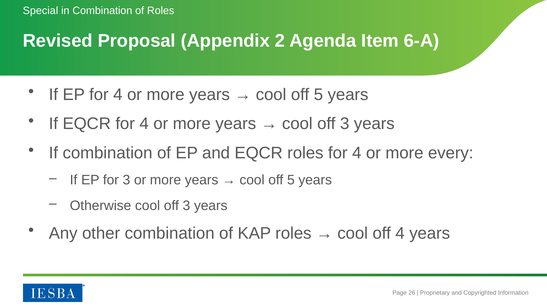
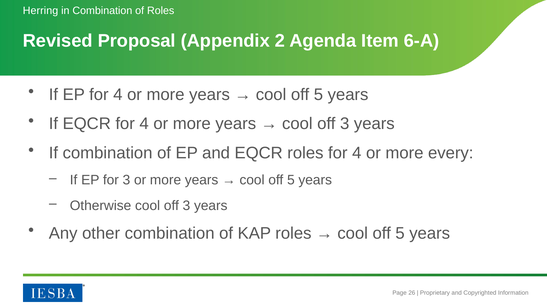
Special: Special -> Herring (40, 11)
4: 4 -> 5 (400, 233)
